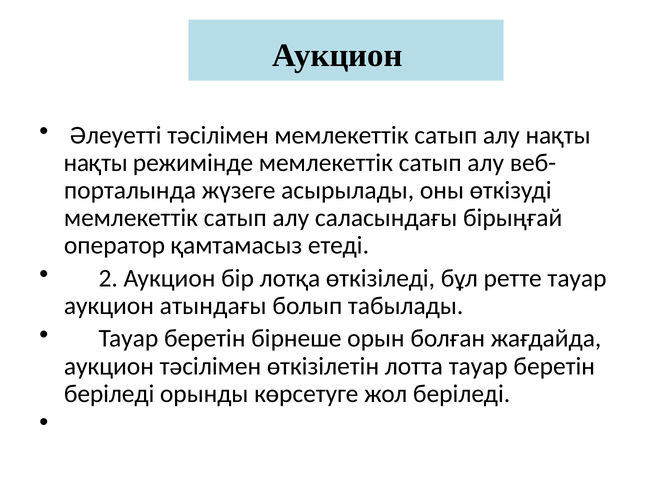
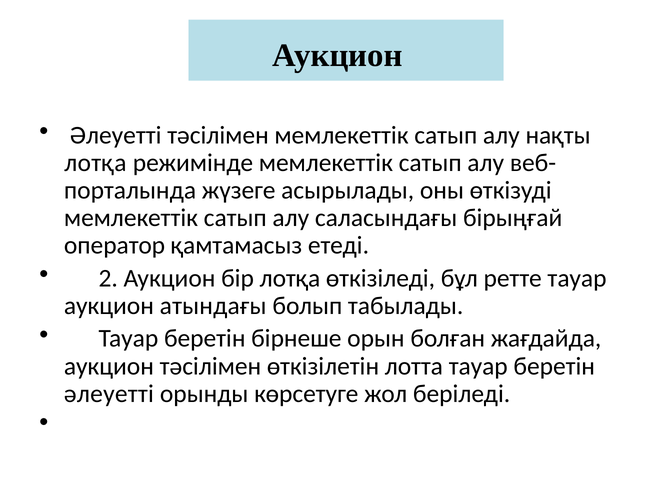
нақты: нақты -> лотқа (95, 163)
беріледі: беріледі -> әлеуетті (109, 394)
